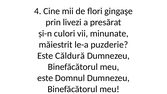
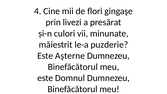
Căldură: Căldură -> Aşterne (70, 56)
